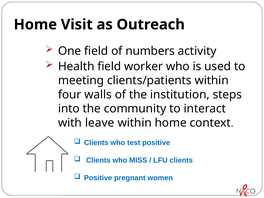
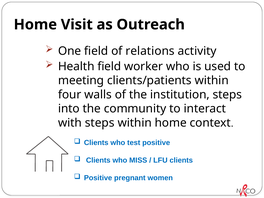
numbers: numbers -> relations (150, 51)
with leave: leave -> steps (100, 123)
